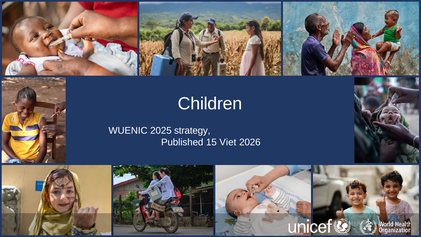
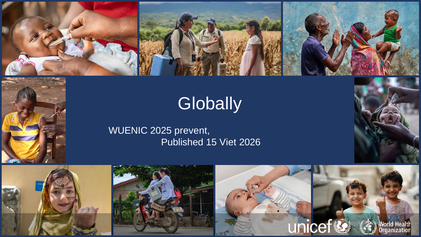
Children: Children -> Globally (210, 104)
strategy: strategy -> prevent (192, 130)
